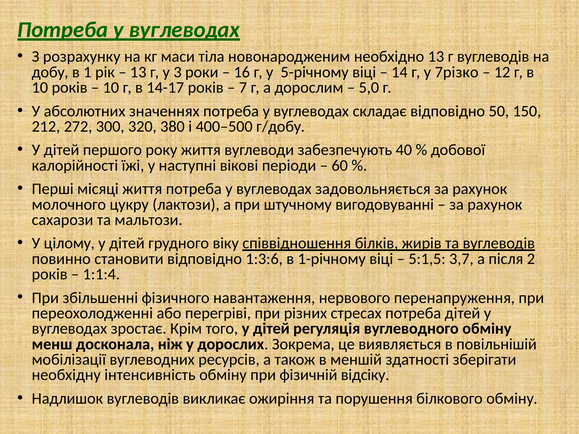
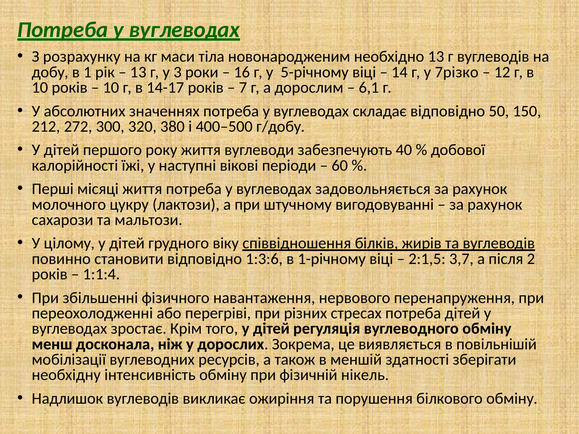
5,0: 5,0 -> 6,1 (369, 88)
5:1,5: 5:1,5 -> 2:1,5 (427, 259)
відсіку: відсіку -> нікель (365, 375)
